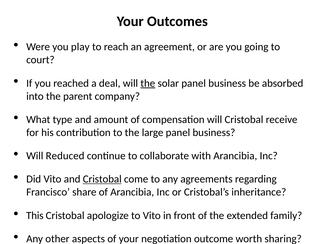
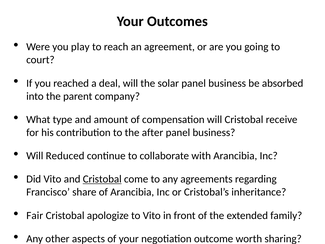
the underline: present -> none (148, 83)
large: large -> after (153, 132)
This: This -> Fair (35, 215)
